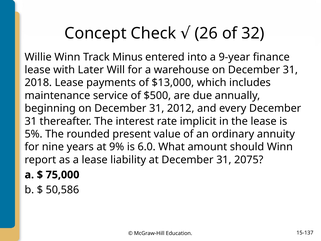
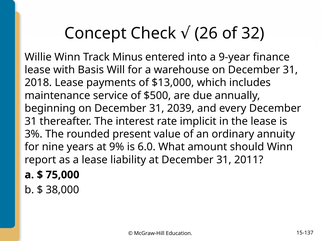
Later: Later -> Basis (91, 70)
2012: 2012 -> 2039 (181, 108)
5%: 5% -> 3% (34, 134)
2075: 2075 -> 2011 (249, 160)
50,586: 50,586 -> 38,000 (62, 190)
